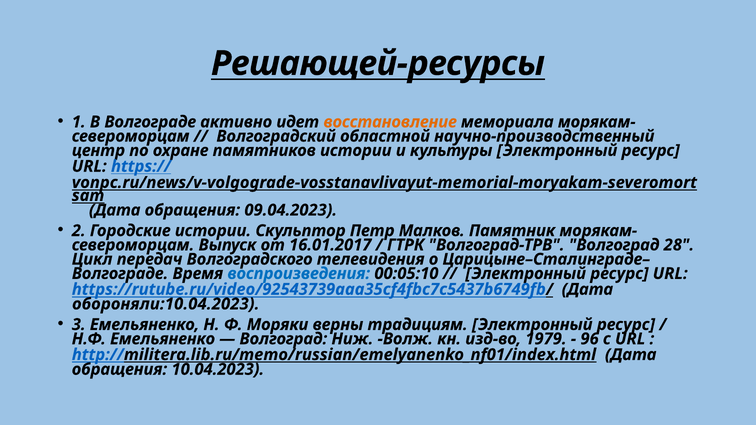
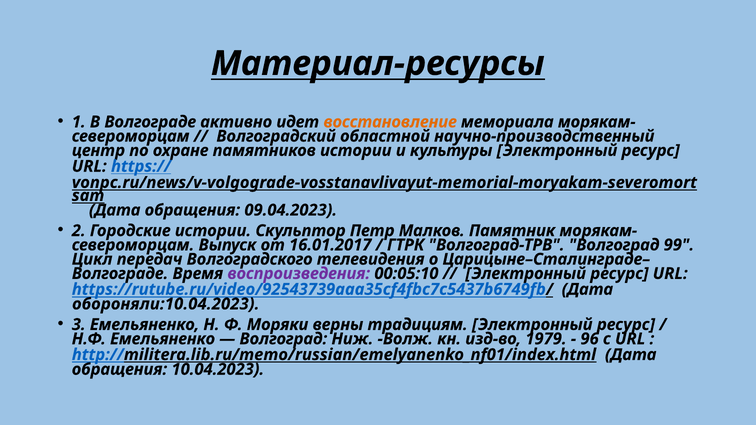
Решающей-ресурсы: Решающей-ресурсы -> Материал-ресурсы (378, 64)
28: 28 -> 99 (679, 245)
воспроизведения colour: blue -> purple (299, 274)
